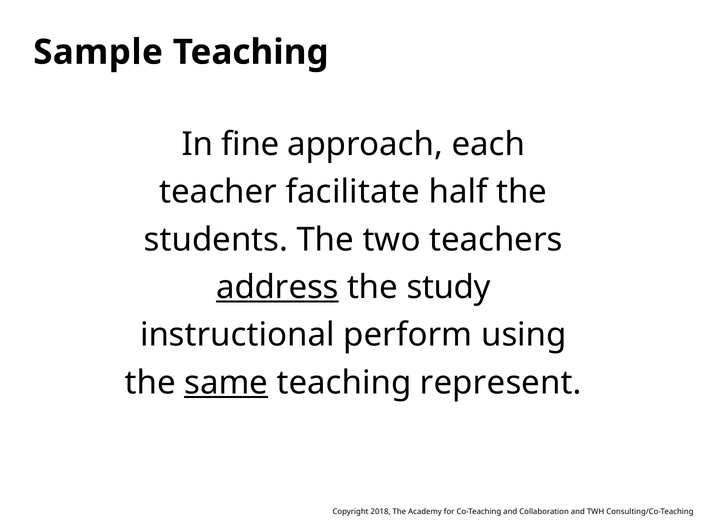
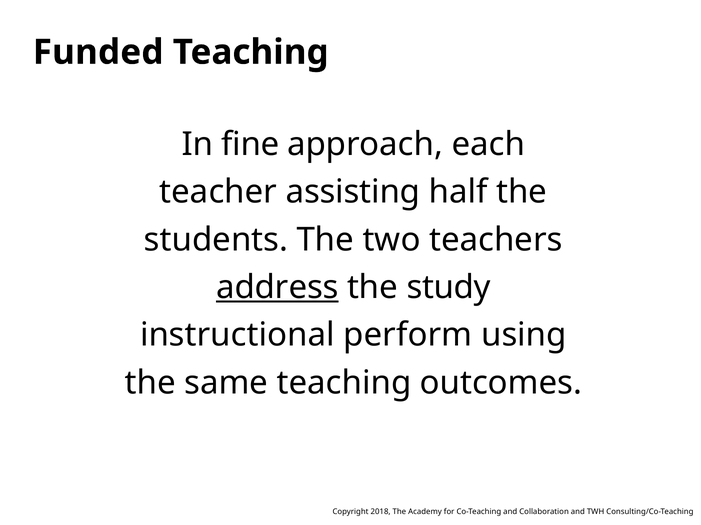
Sample: Sample -> Funded (98, 52)
facilitate: facilitate -> assisting (353, 192)
same underline: present -> none (226, 383)
represent: represent -> outcomes (501, 383)
